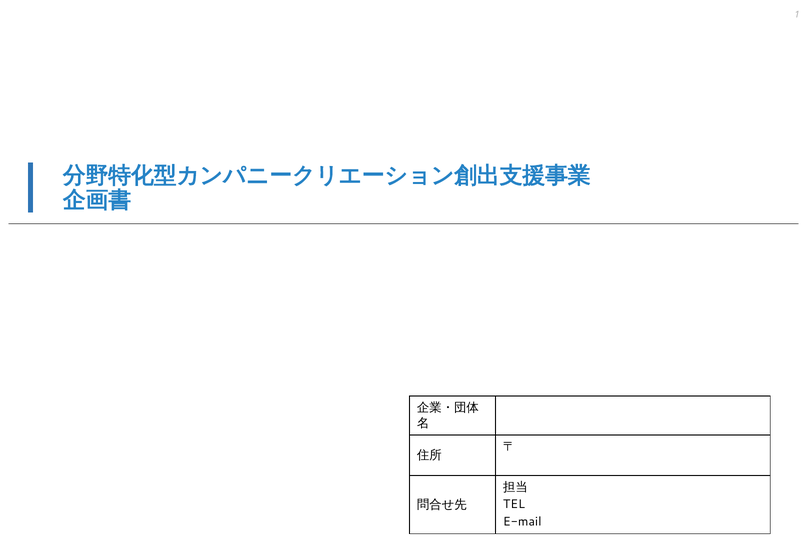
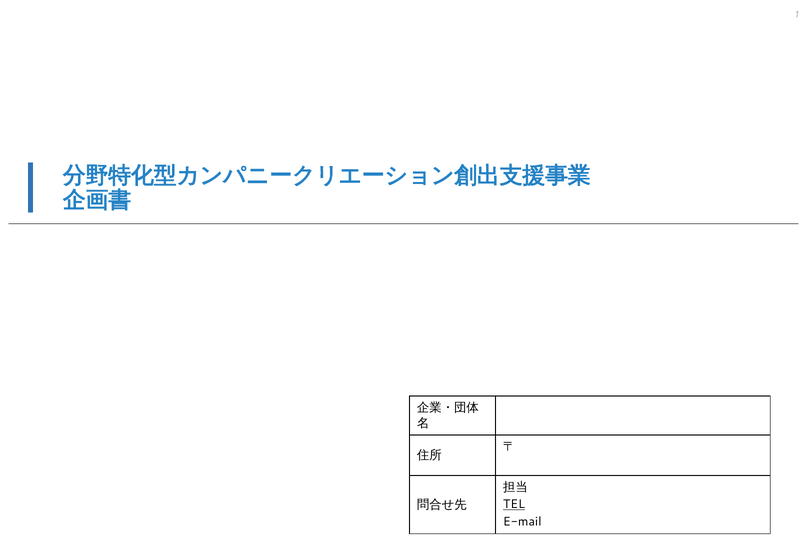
TEL underline: none -> present (514, 504)
